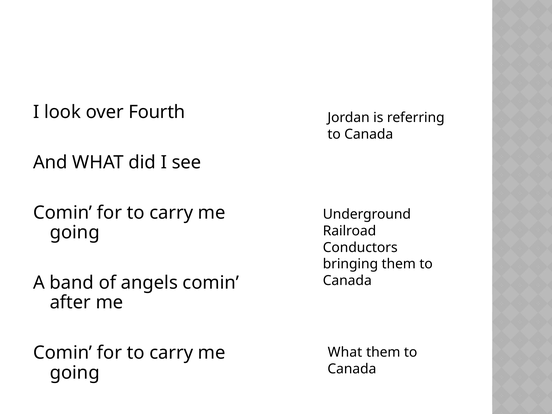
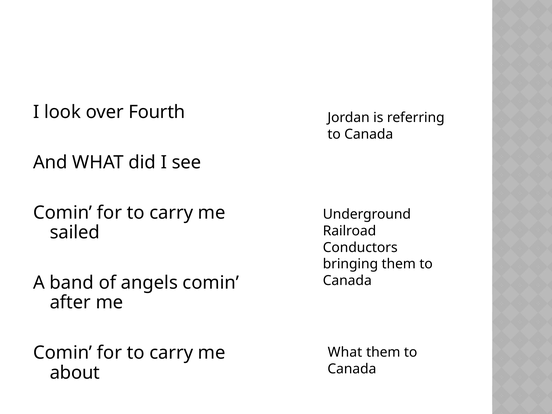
going: going -> sailed (75, 233)
going: going -> about (75, 373)
